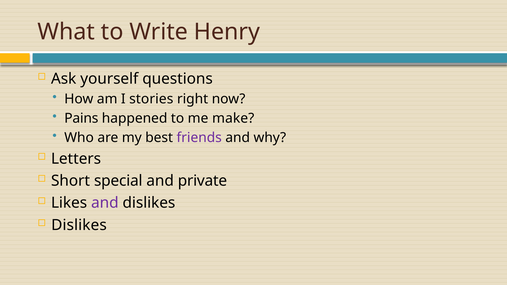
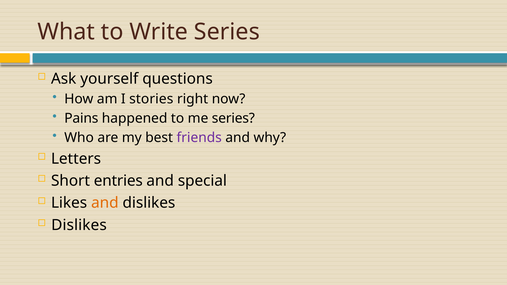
Write Henry: Henry -> Series (227, 32)
me make: make -> series (233, 118)
special: special -> entries (118, 181)
private: private -> special (202, 181)
and colour: purple -> orange (105, 203)
